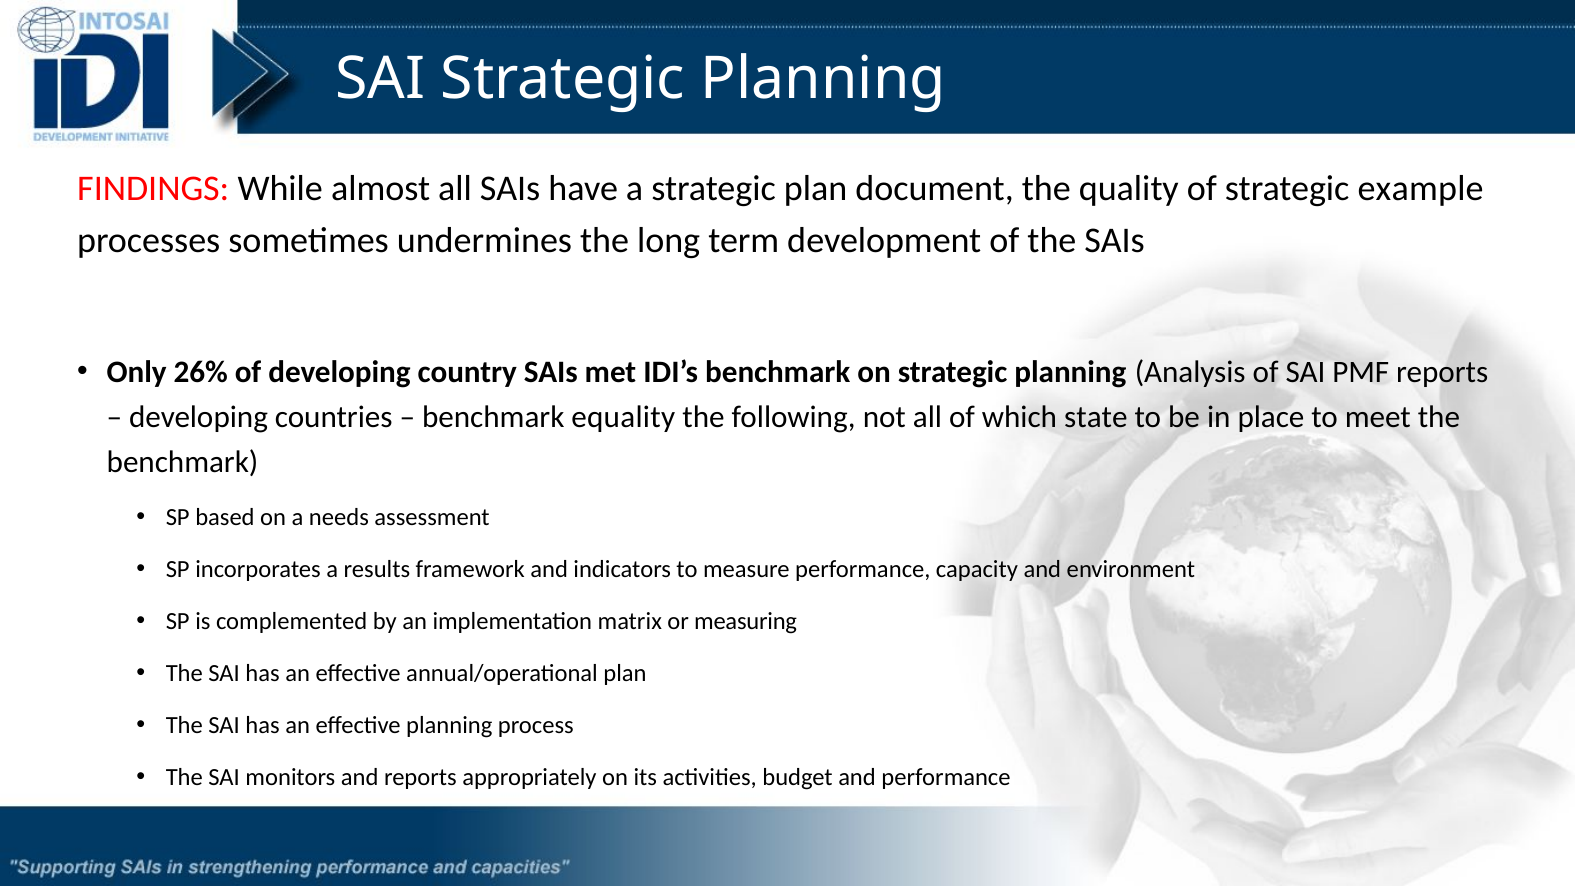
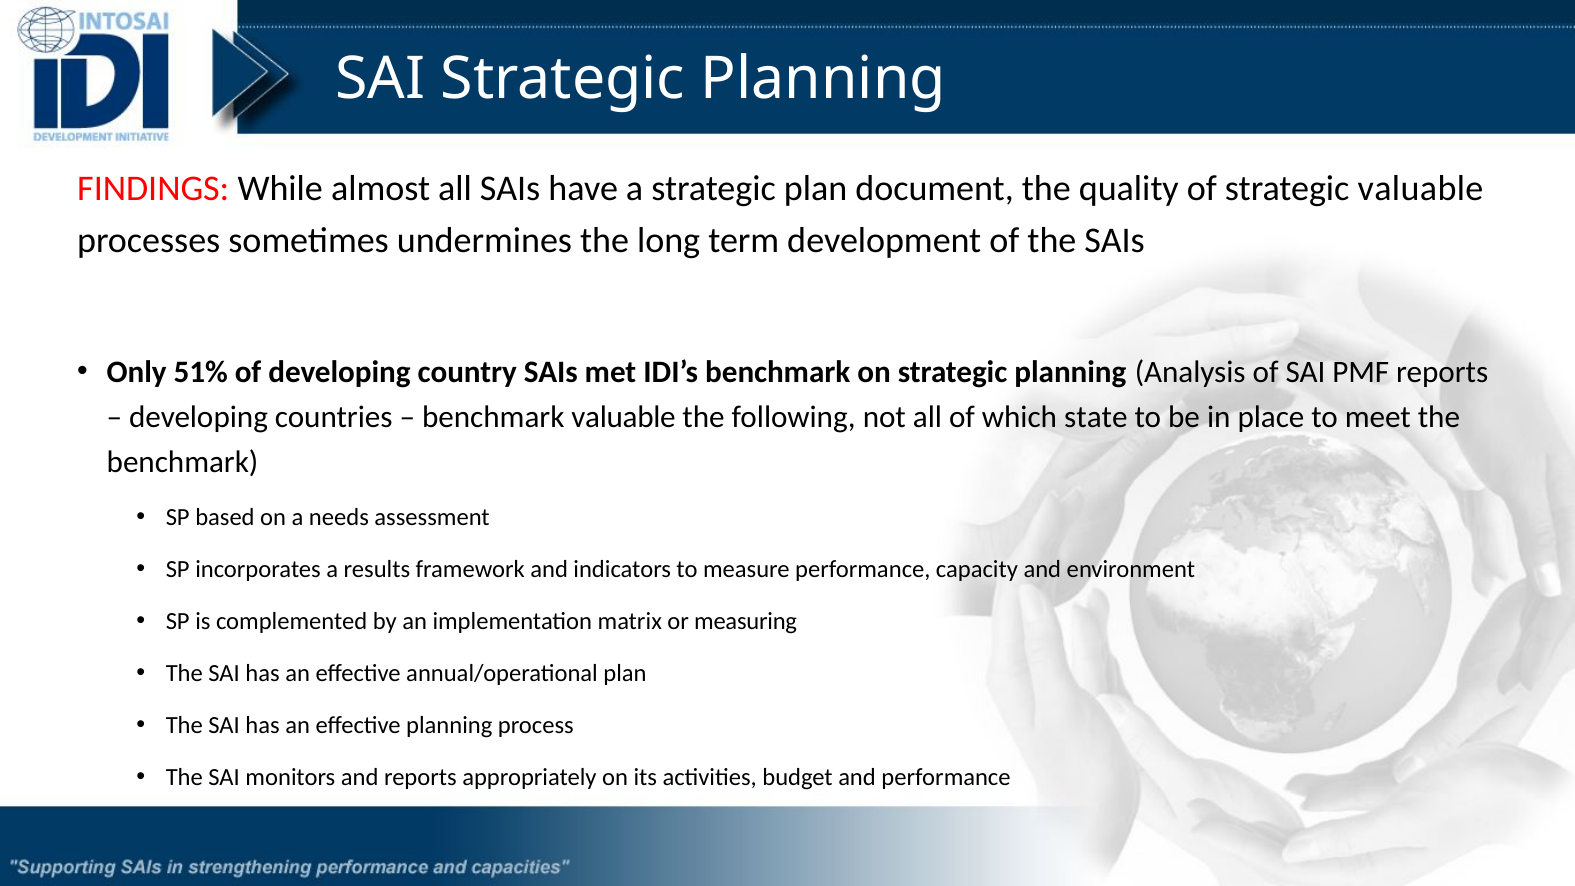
strategic example: example -> valuable (1421, 188)
26%: 26% -> 51% (201, 373)
benchmark equality: equality -> valuable (624, 417)
